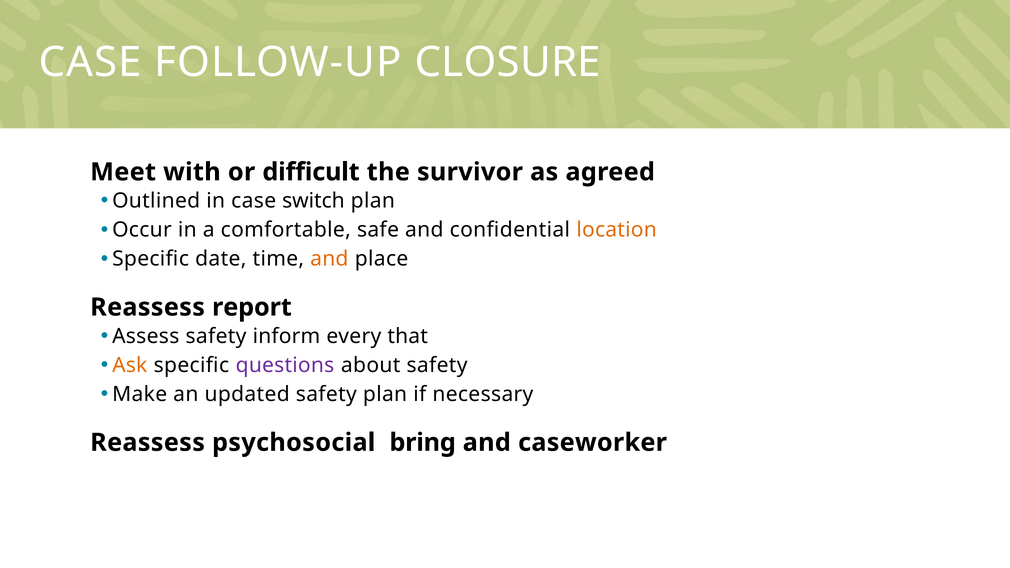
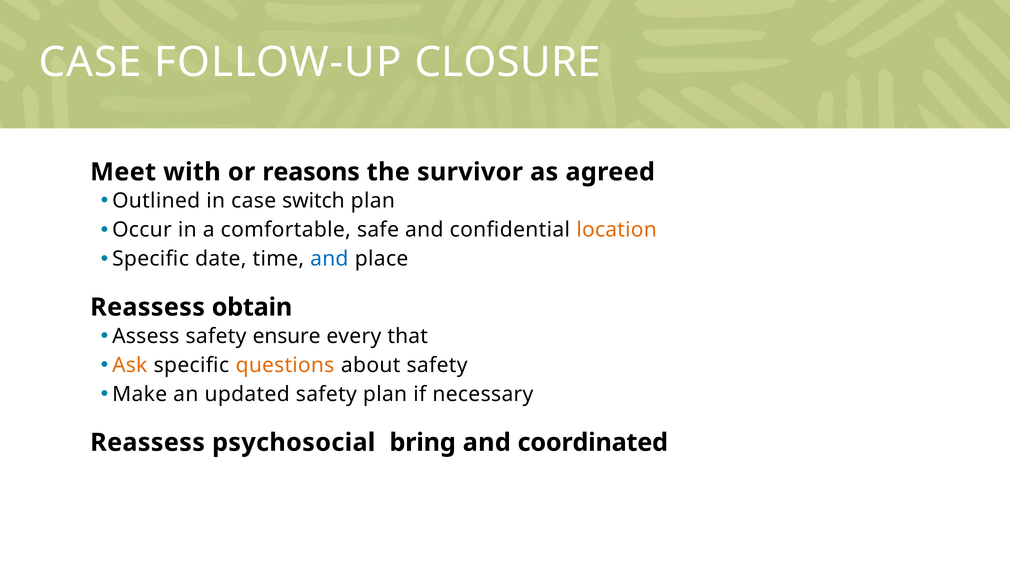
difficult: difficult -> reasons (311, 172)
and colour: orange -> blue (329, 259)
report: report -> obtain (252, 307)
inform: inform -> ensure (287, 336)
questions colour: purple -> orange (285, 365)
caseworker: caseworker -> coordinated (593, 443)
